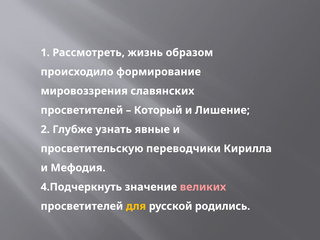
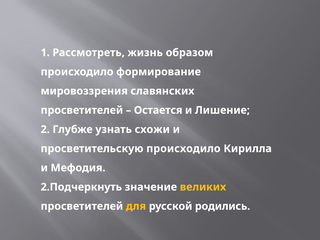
Который: Который -> Остается (158, 110)
явные: явные -> схожи (152, 129)
просветительскую переводчики: переводчики -> происходило (183, 149)
4.Подчеркнуть: 4.Подчеркнуть -> 2.Подчеркнуть (81, 187)
великих colour: pink -> yellow (203, 187)
